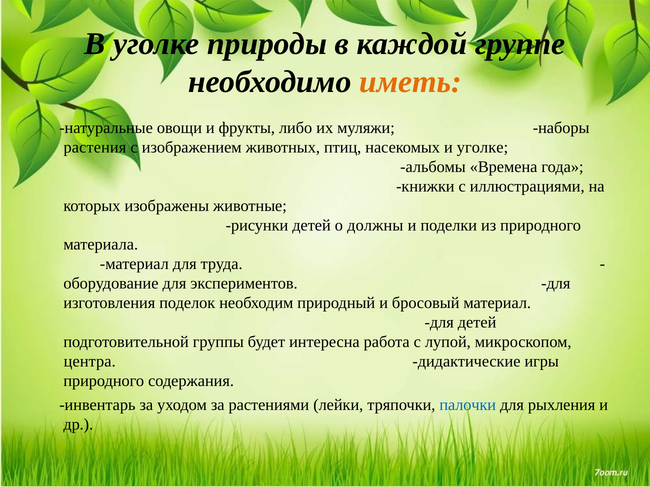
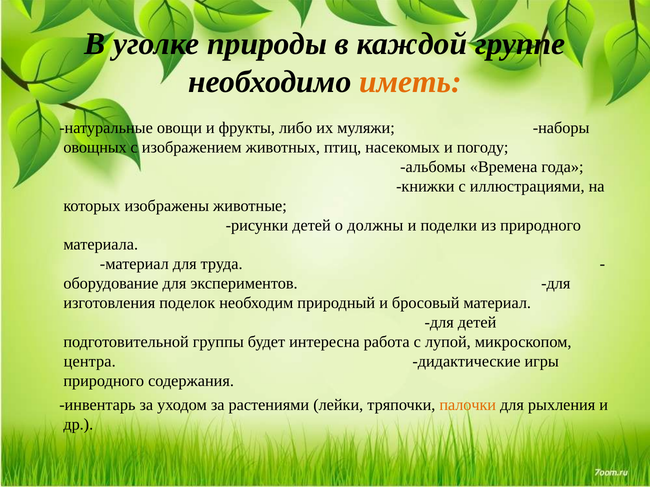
растения: растения -> овощных (95, 147)
и уголке: уголке -> погоду (483, 147)
палочки colour: blue -> orange (468, 405)
